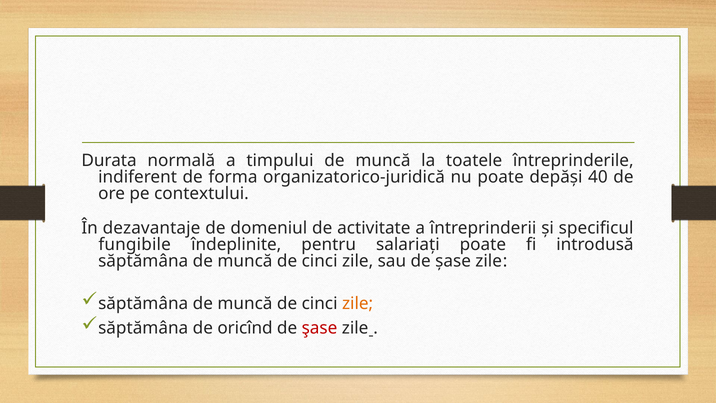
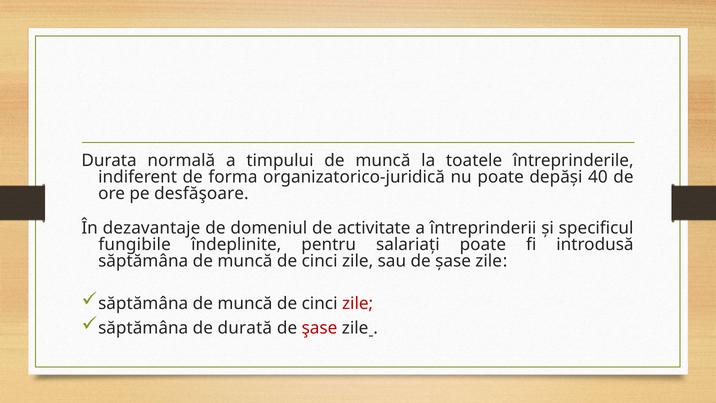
contextului: contextului -> desfăşoare (201, 193)
zile colour: orange -> red (358, 304)
oricînd: oricînd -> durată (245, 328)
